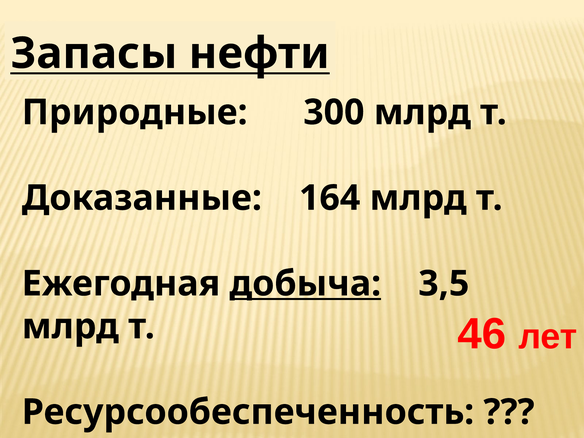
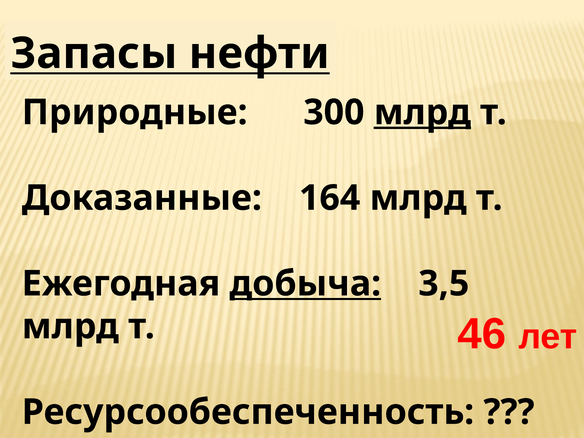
млрд underline: none -> present (422, 112)
